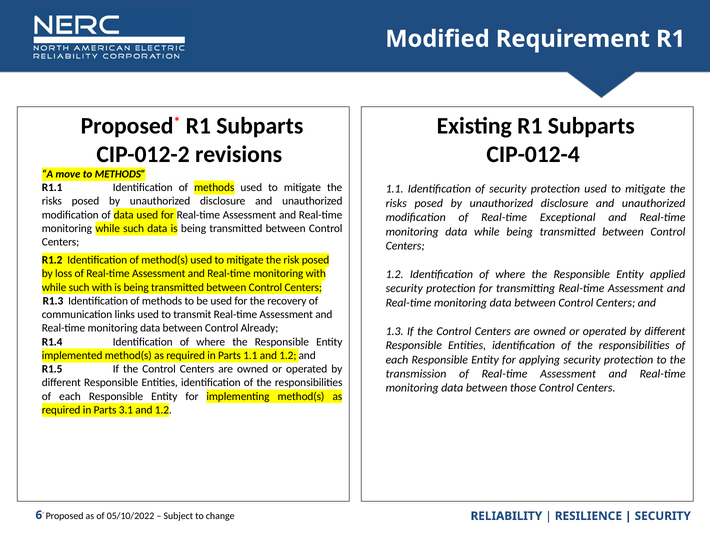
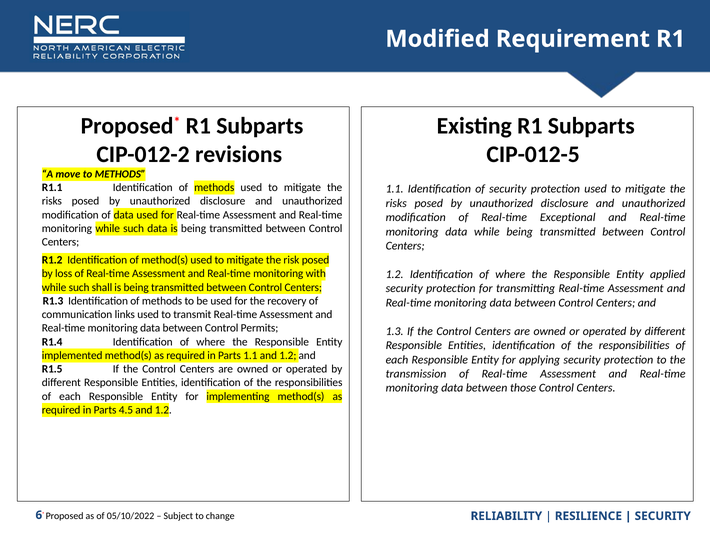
CIP-012-4: CIP-012-4 -> CIP-012-5 (533, 154)
such with: with -> shall (102, 287)
Already: Already -> Permits (260, 328)
3.1: 3.1 -> 4.5 (126, 410)
